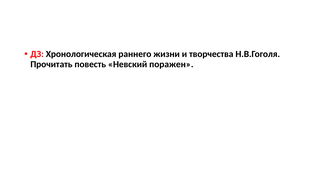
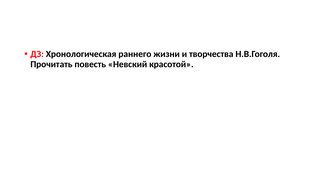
поражен: поражен -> красотой (171, 64)
